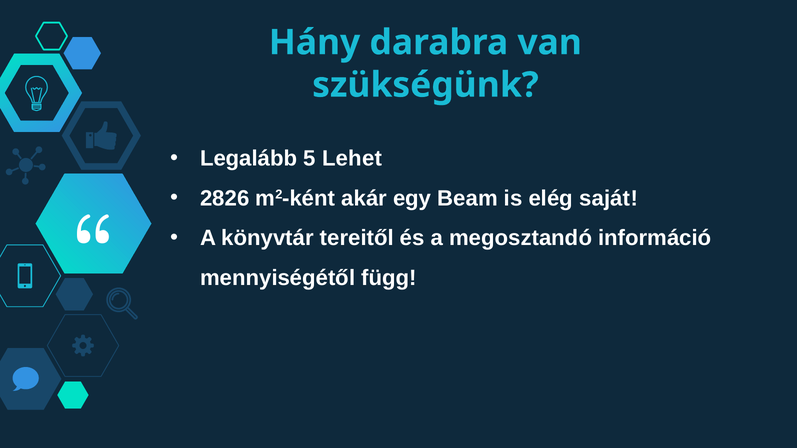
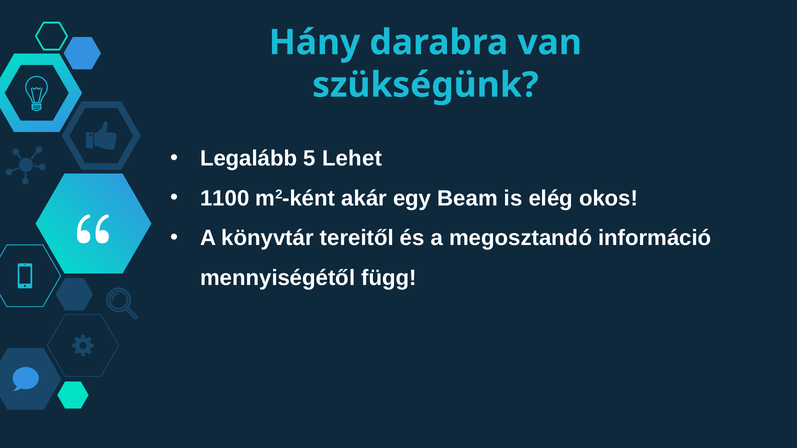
2826: 2826 -> 1100 (225, 198)
saját: saját -> okos (609, 198)
